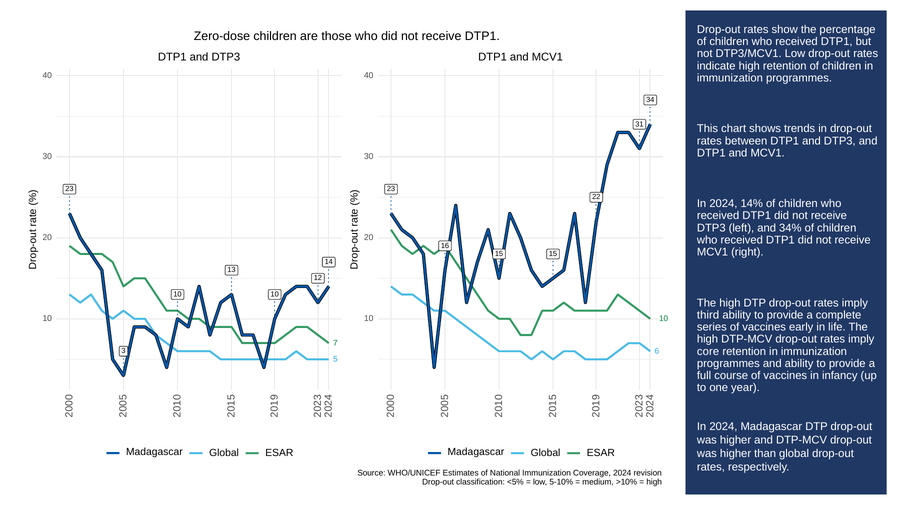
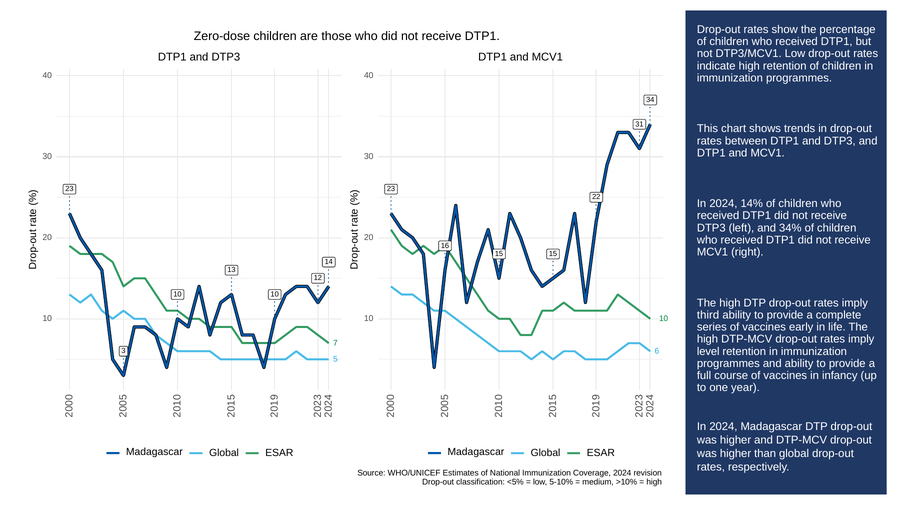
core: core -> level (708, 351)
